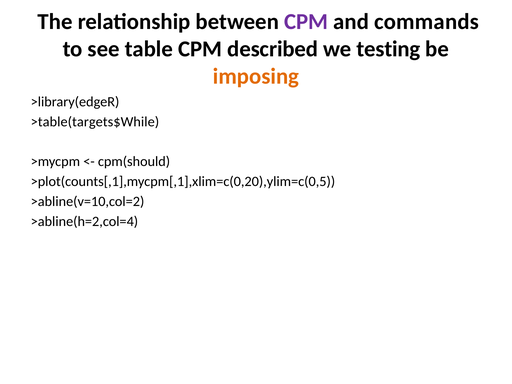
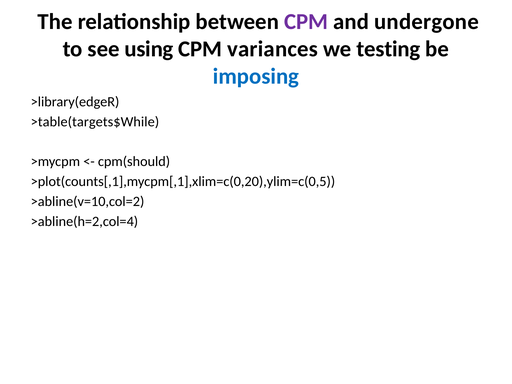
commands: commands -> undergone (426, 22)
table: table -> using (149, 49)
described: described -> variances (273, 49)
imposing colour: orange -> blue (256, 76)
